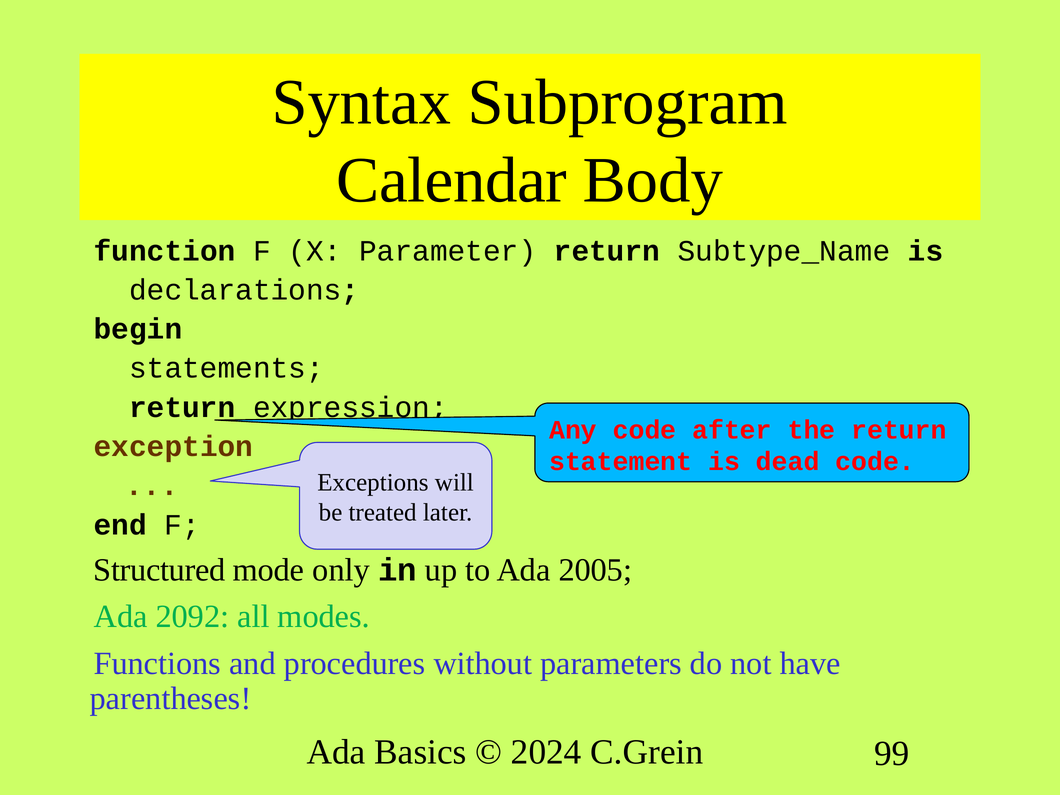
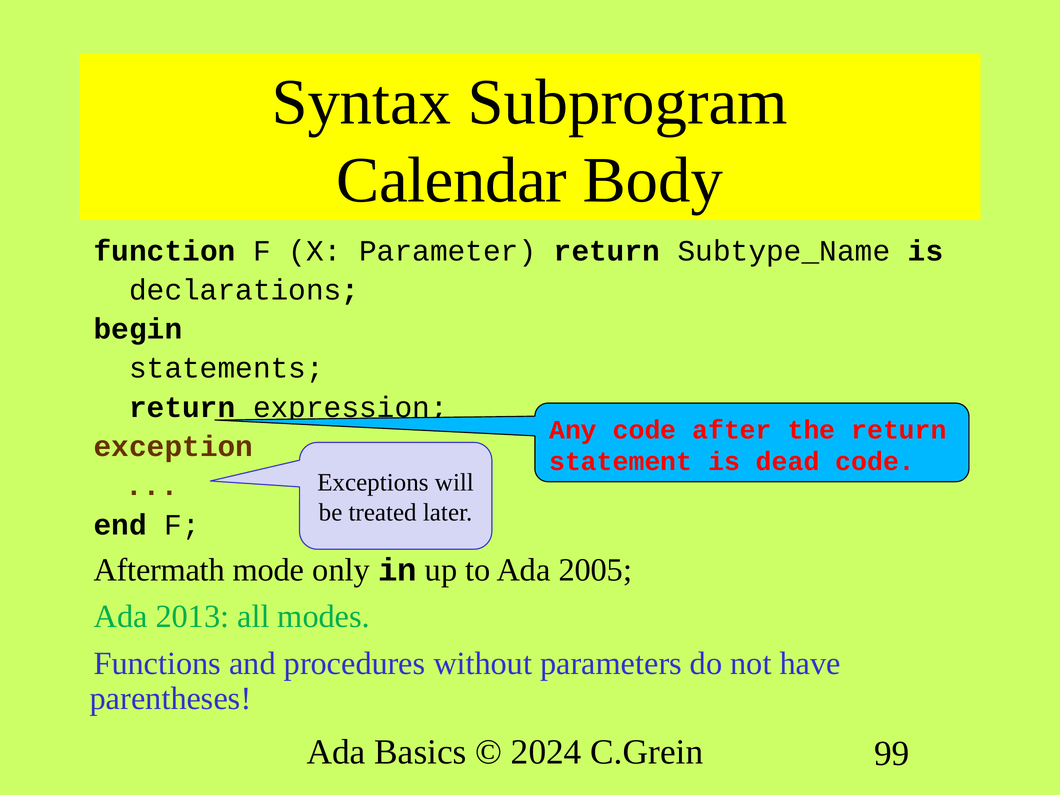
Structured: Structured -> Aftermath (159, 570)
2092: 2092 -> 2013 (192, 617)
